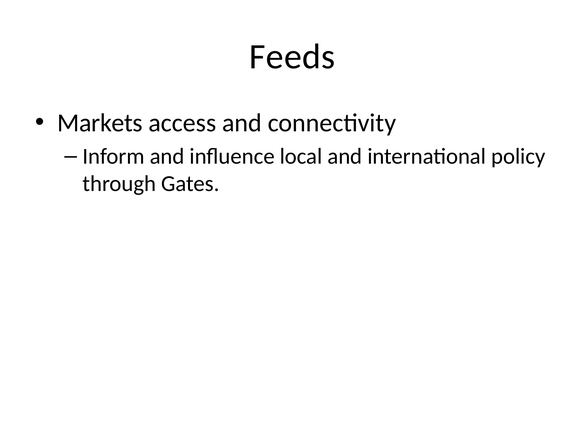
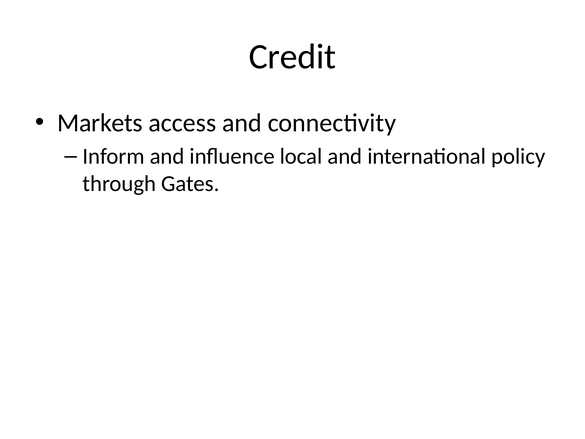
Feeds: Feeds -> Credit (292, 57)
